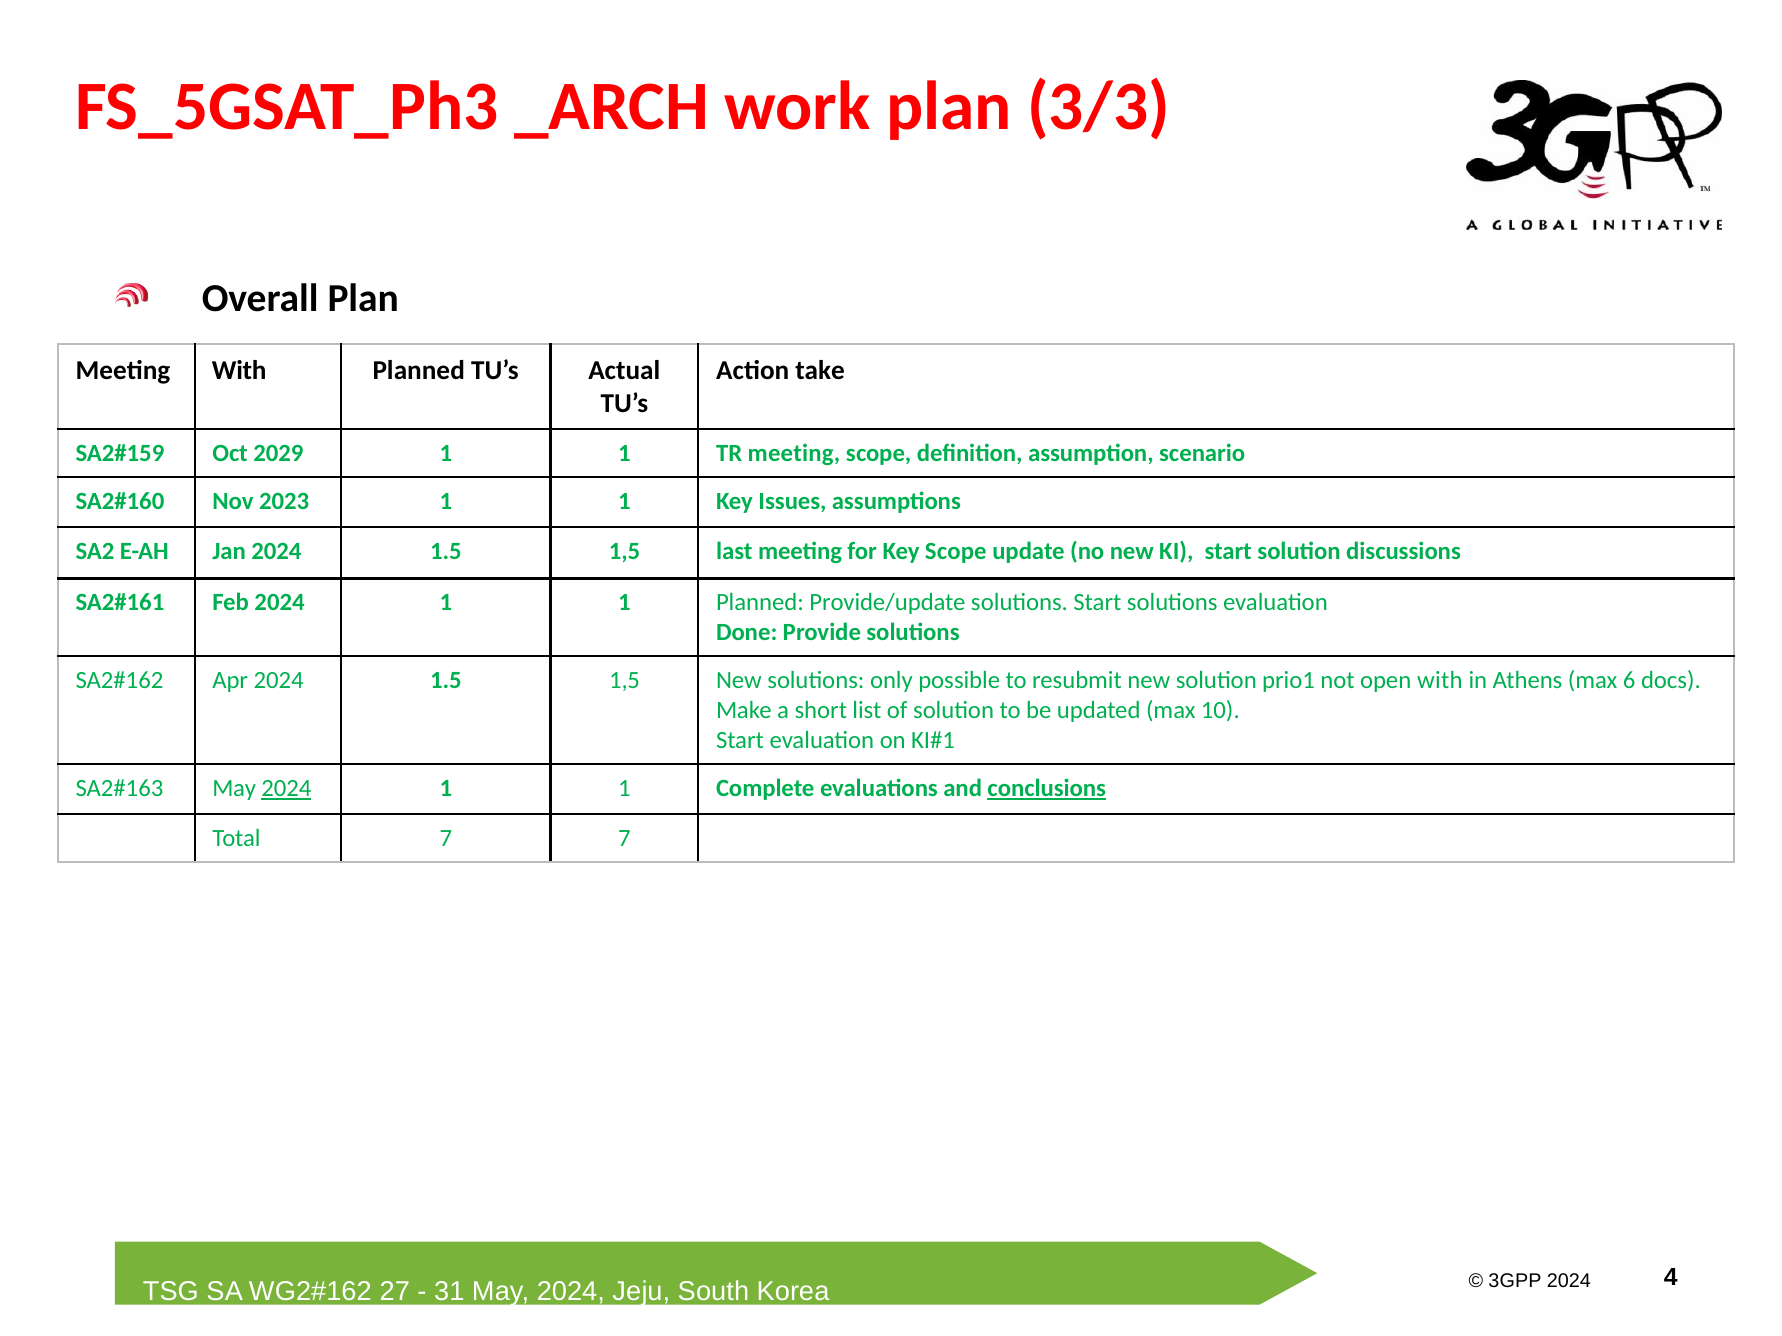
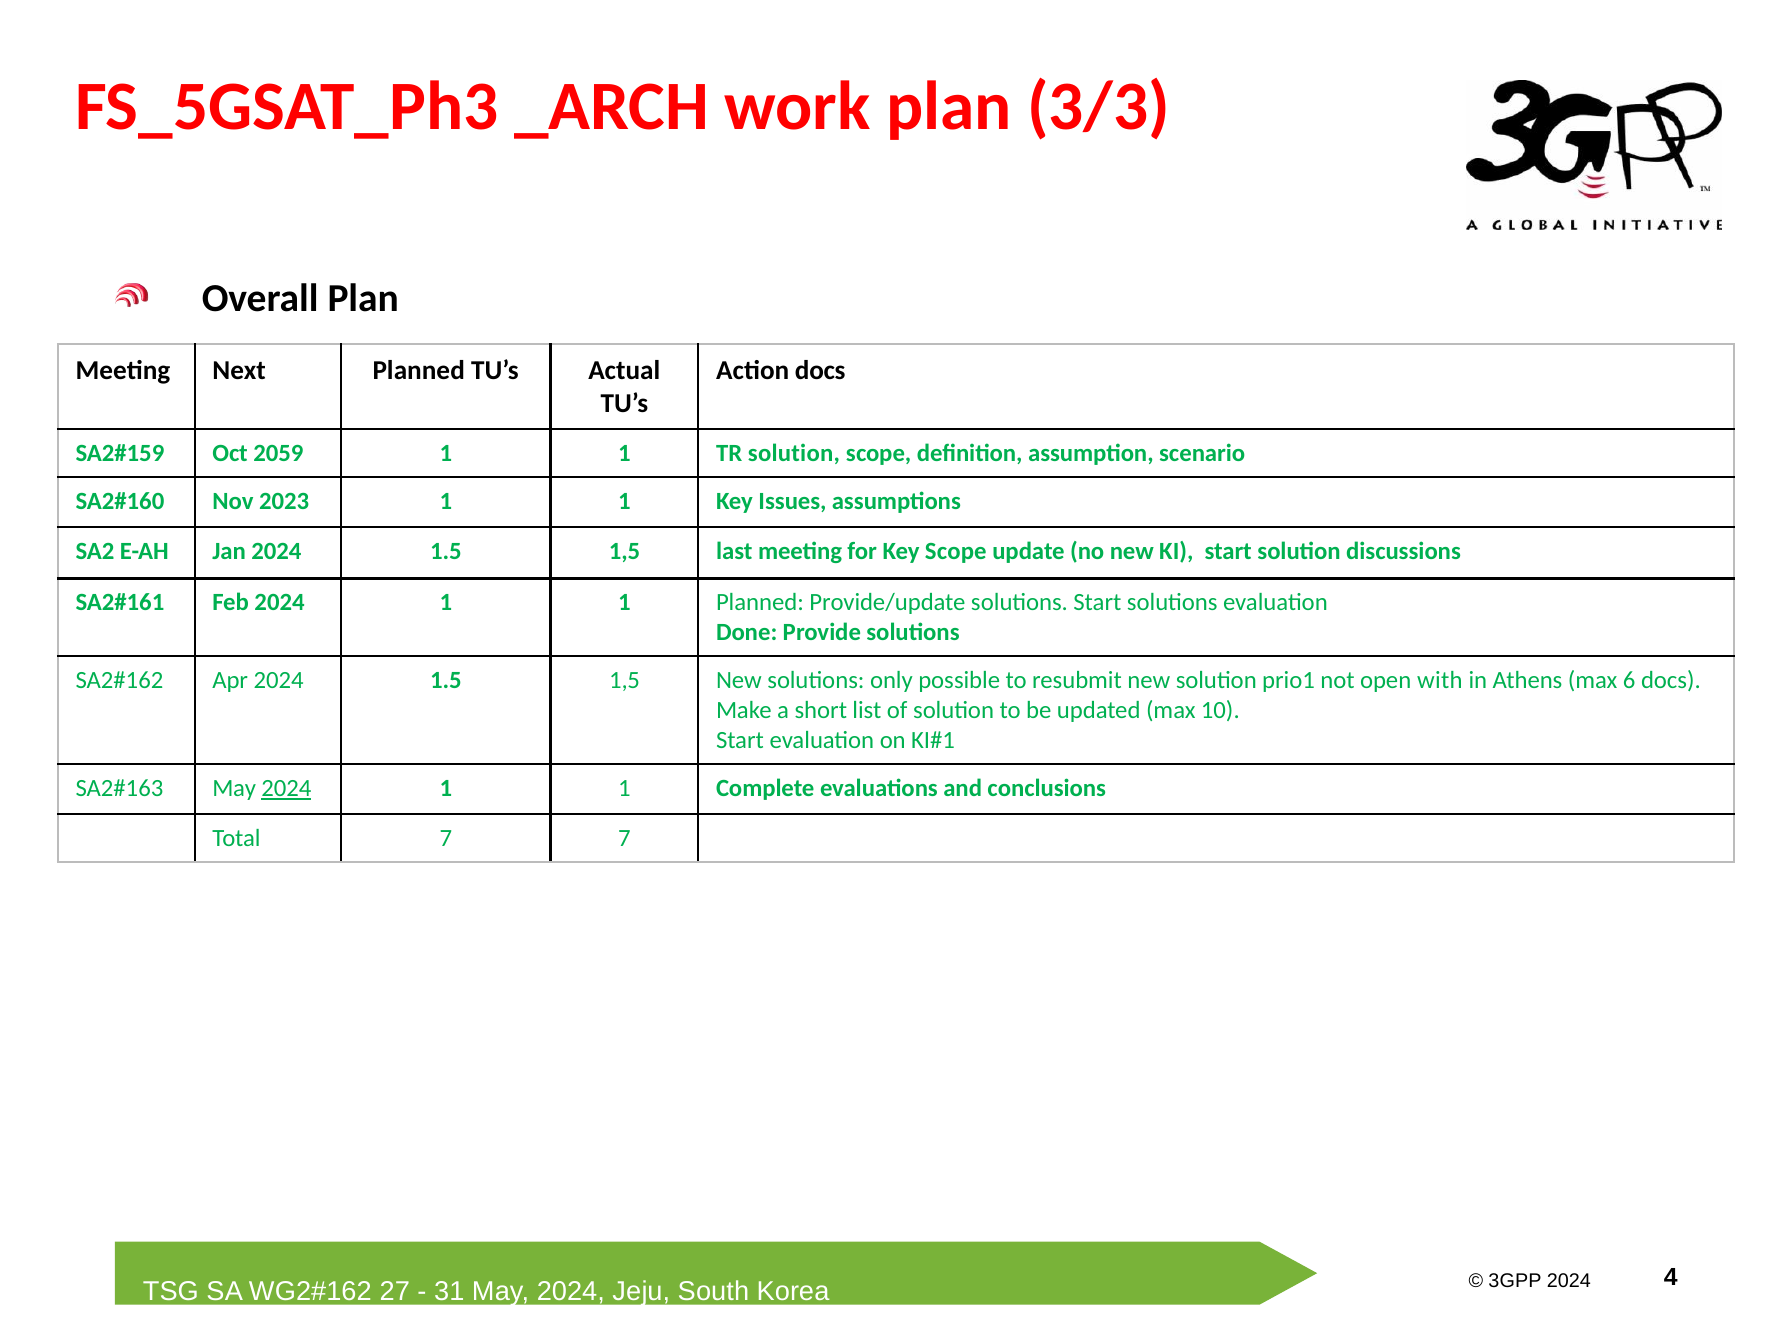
Meeting With: With -> Next (239, 370)
Action take: take -> docs (820, 370)
2029: 2029 -> 2059 (278, 454)
TR meeting: meeting -> solution (794, 454)
conclusions underline: present -> none (1047, 789)
